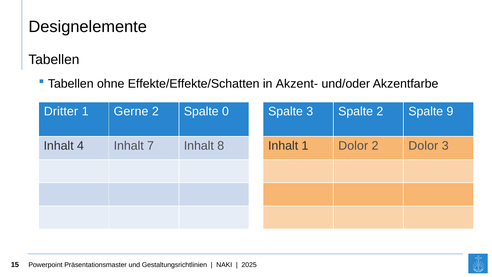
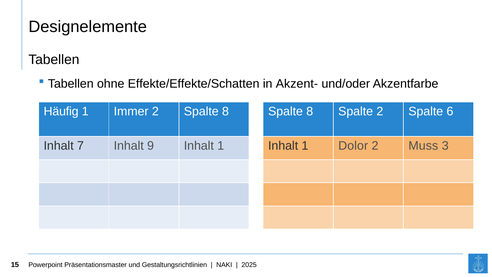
Dritter: Dritter -> Häufig (61, 111)
Gerne: Gerne -> Immer (131, 111)
2 Spalte 0: 0 -> 8 (225, 111)
3: 3 -> 8 (310, 111)
9: 9 -> 6 (450, 111)
4: 4 -> 7 (80, 146)
7: 7 -> 9 (151, 146)
8: 8 -> 1 (221, 146)
2 Dolor: Dolor -> Muss (423, 146)
